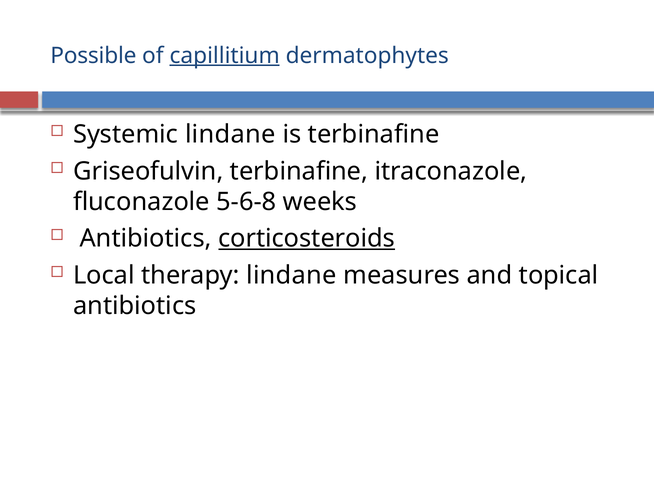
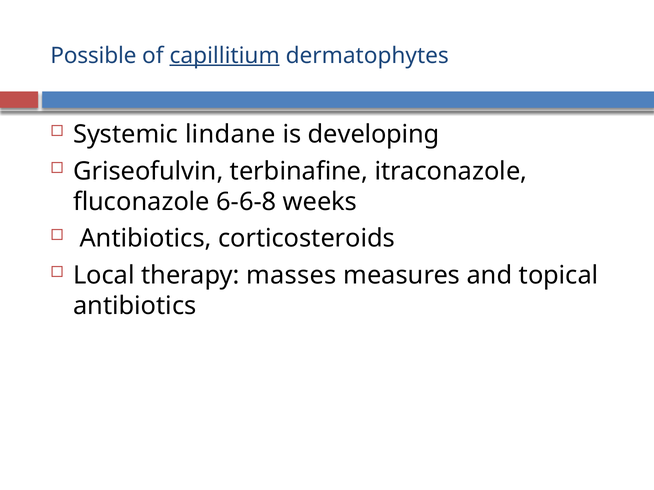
is terbinafine: terbinafine -> developing (374, 135)
5-6-8: 5-6-8 -> 6-6-8 (246, 202)
corticosteroids underline: present -> none (307, 239)
therapy lindane: lindane -> masses (291, 276)
